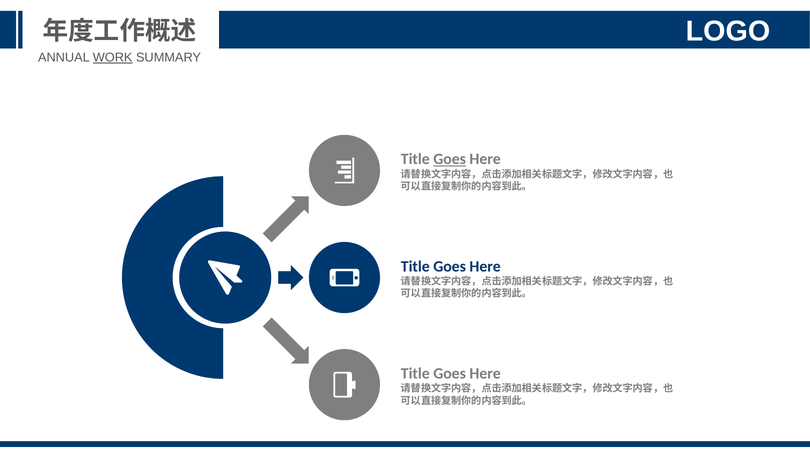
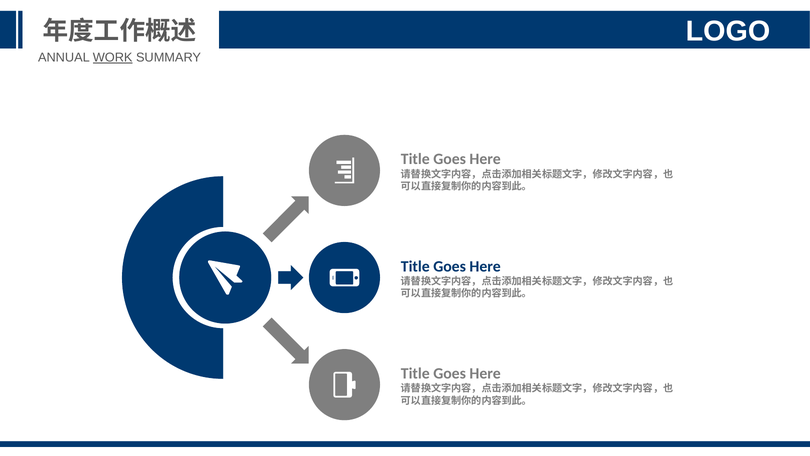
Goes underline: present -> none (450, 159)
